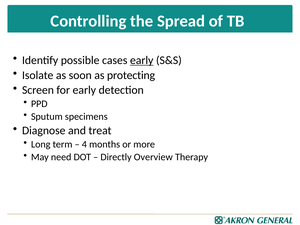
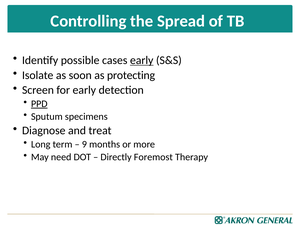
PPD underline: none -> present (39, 104)
4: 4 -> 9 (84, 144)
Overview: Overview -> Foremost (153, 157)
